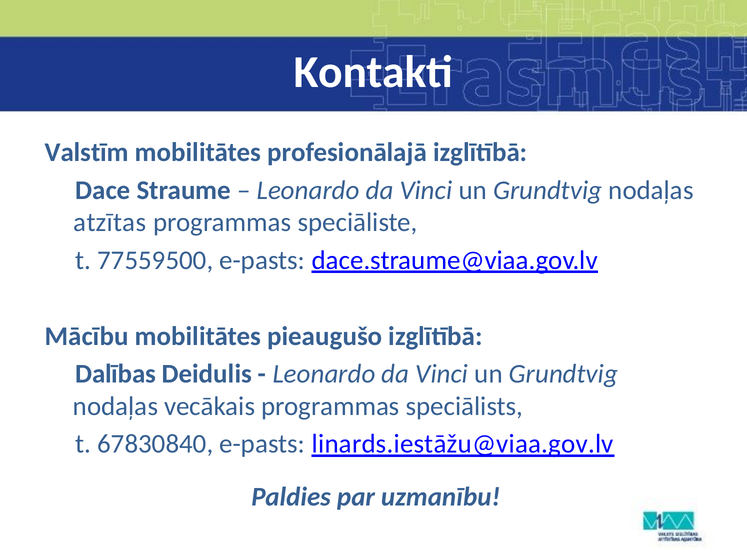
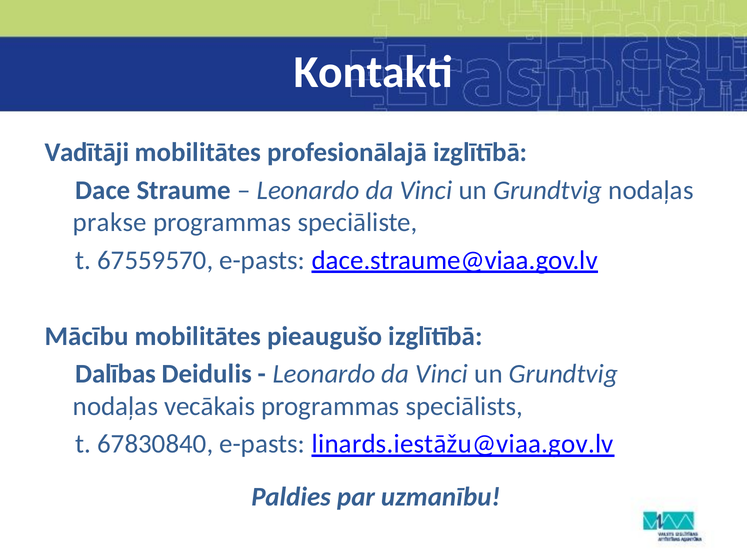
Valstīm: Valstīm -> Vadītāji (87, 153)
atzītas: atzītas -> prakse (110, 223)
77559500: 77559500 -> 67559570 (155, 260)
